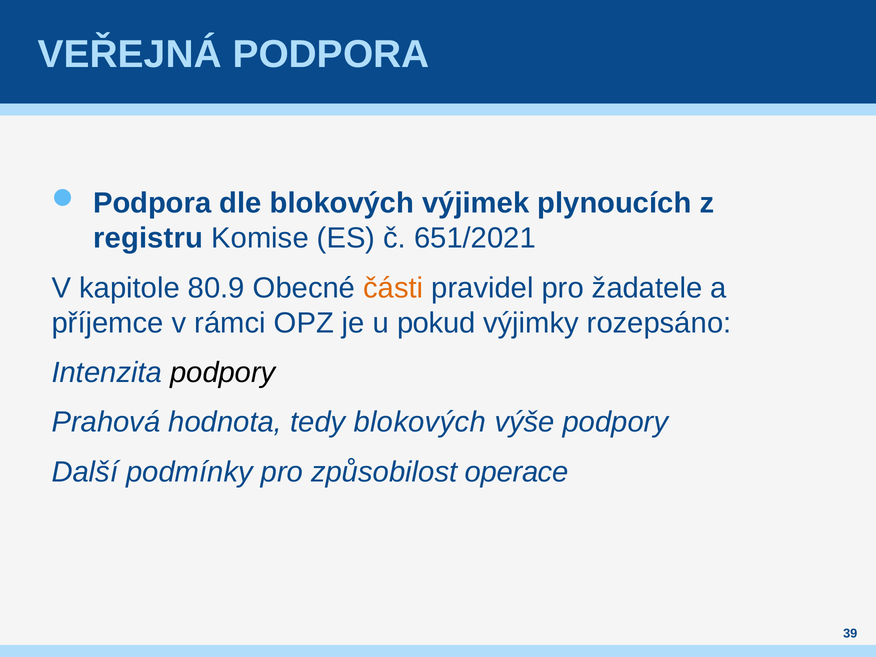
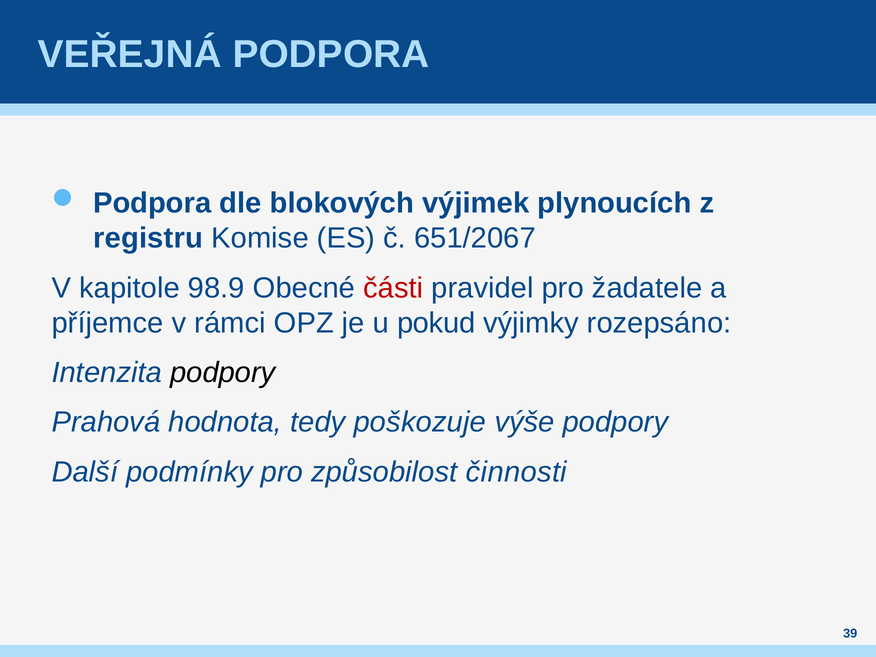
651/2021: 651/2021 -> 651/2067 (475, 238)
80.9: 80.9 -> 98.9 (216, 288)
části colour: orange -> red (393, 288)
tedy blokových: blokových -> poškozuje (420, 422)
operace: operace -> činnosti (516, 472)
